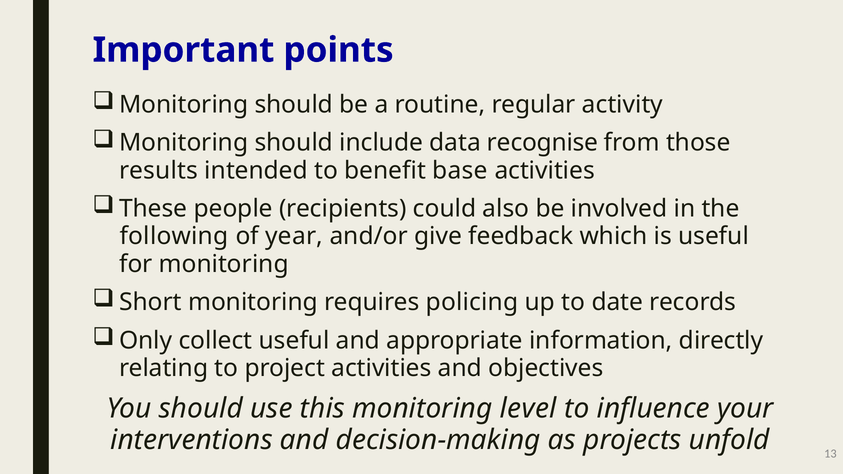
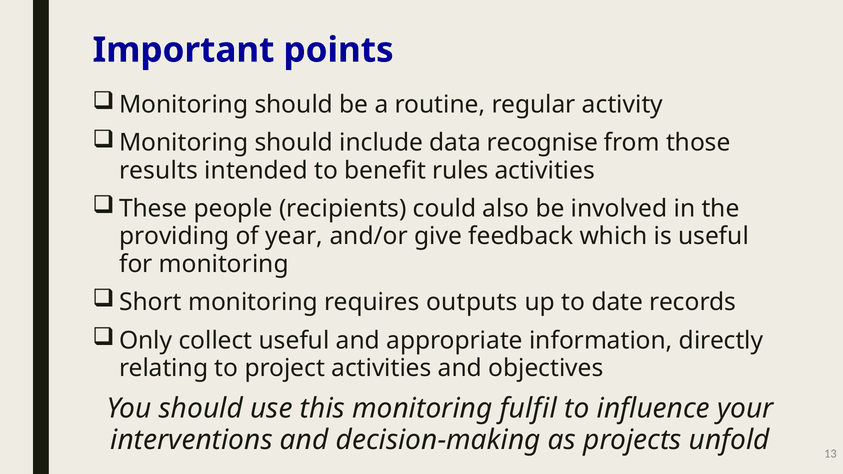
base: base -> rules (460, 170)
following: following -> providing (174, 236)
policing: policing -> outputs (472, 302)
level: level -> fulfil (528, 409)
